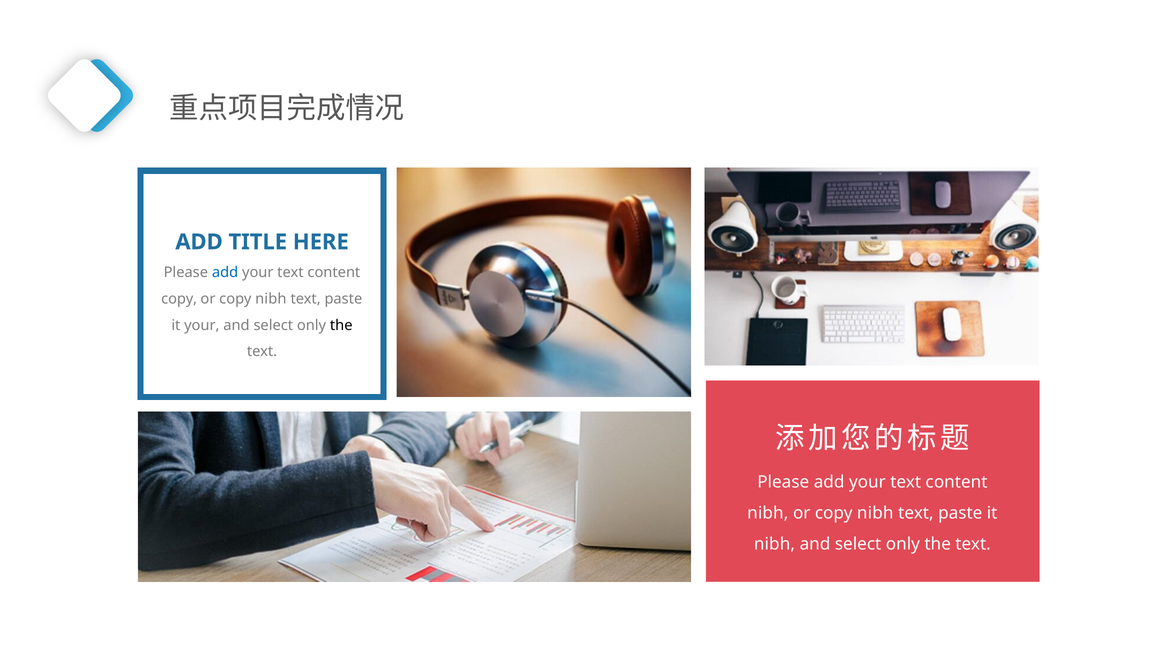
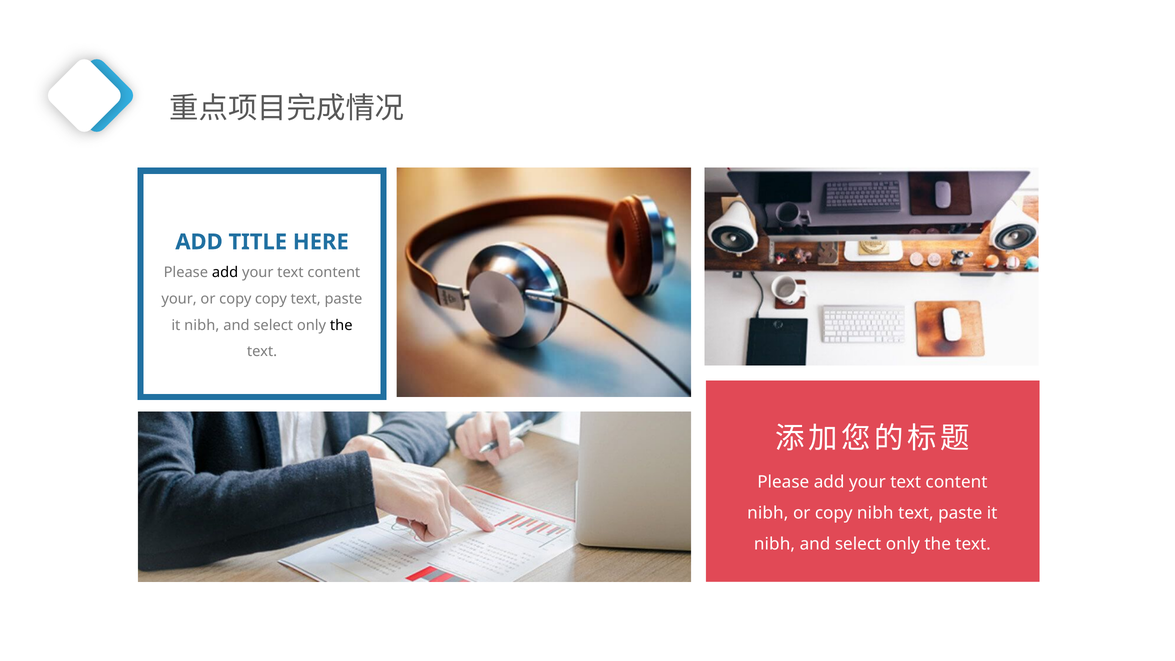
add colour: blue -> black (225, 272)
copy: copy -> your (179, 299)
nibh: nibh -> copy (271, 299)
your: your -> nibh (202, 325)
